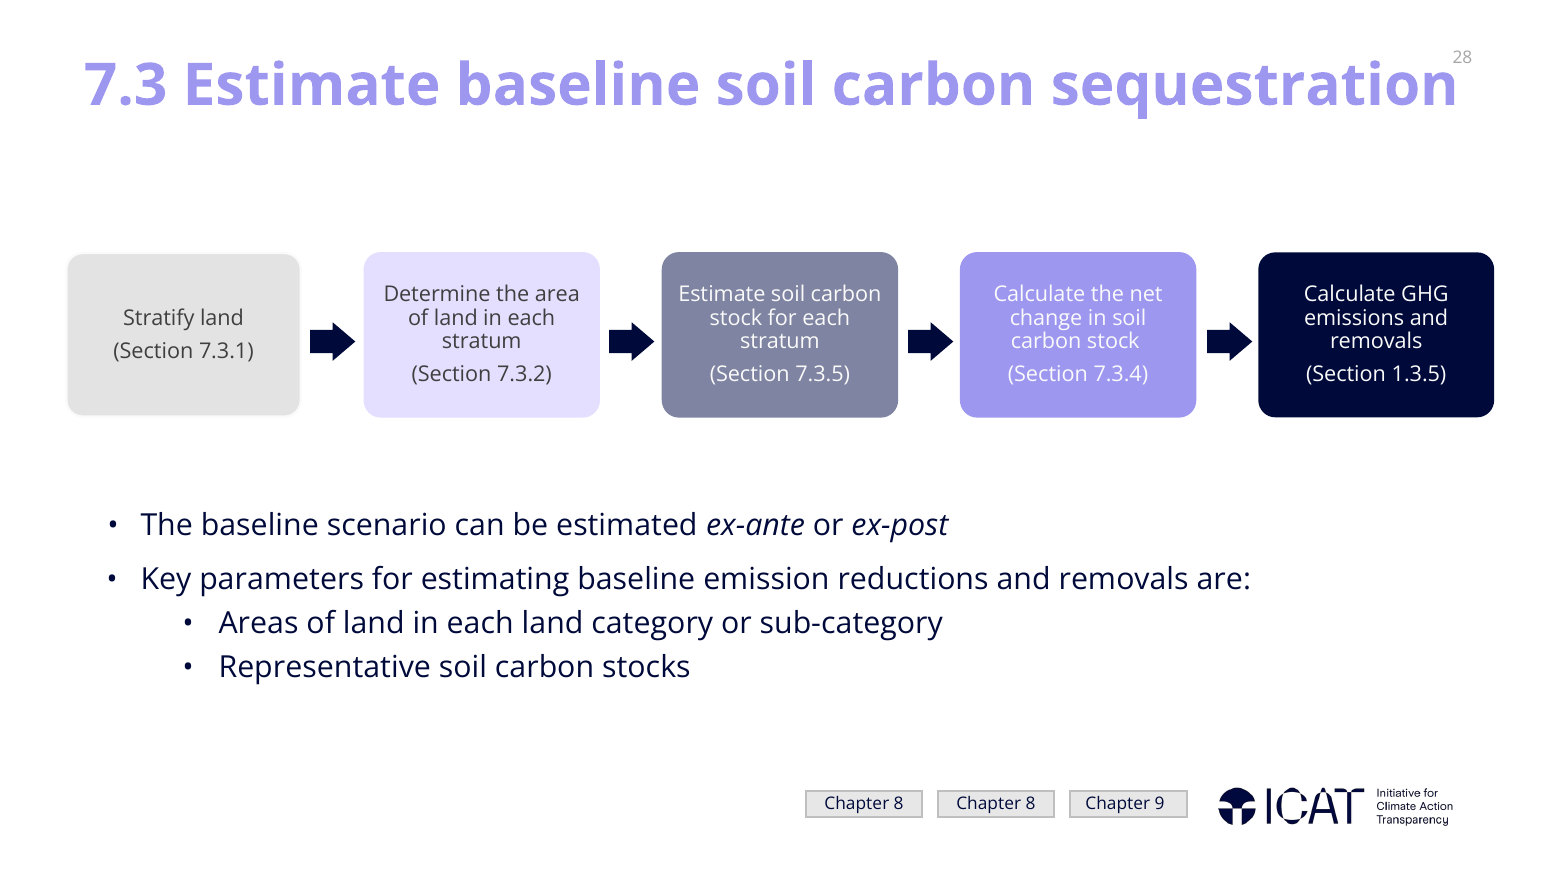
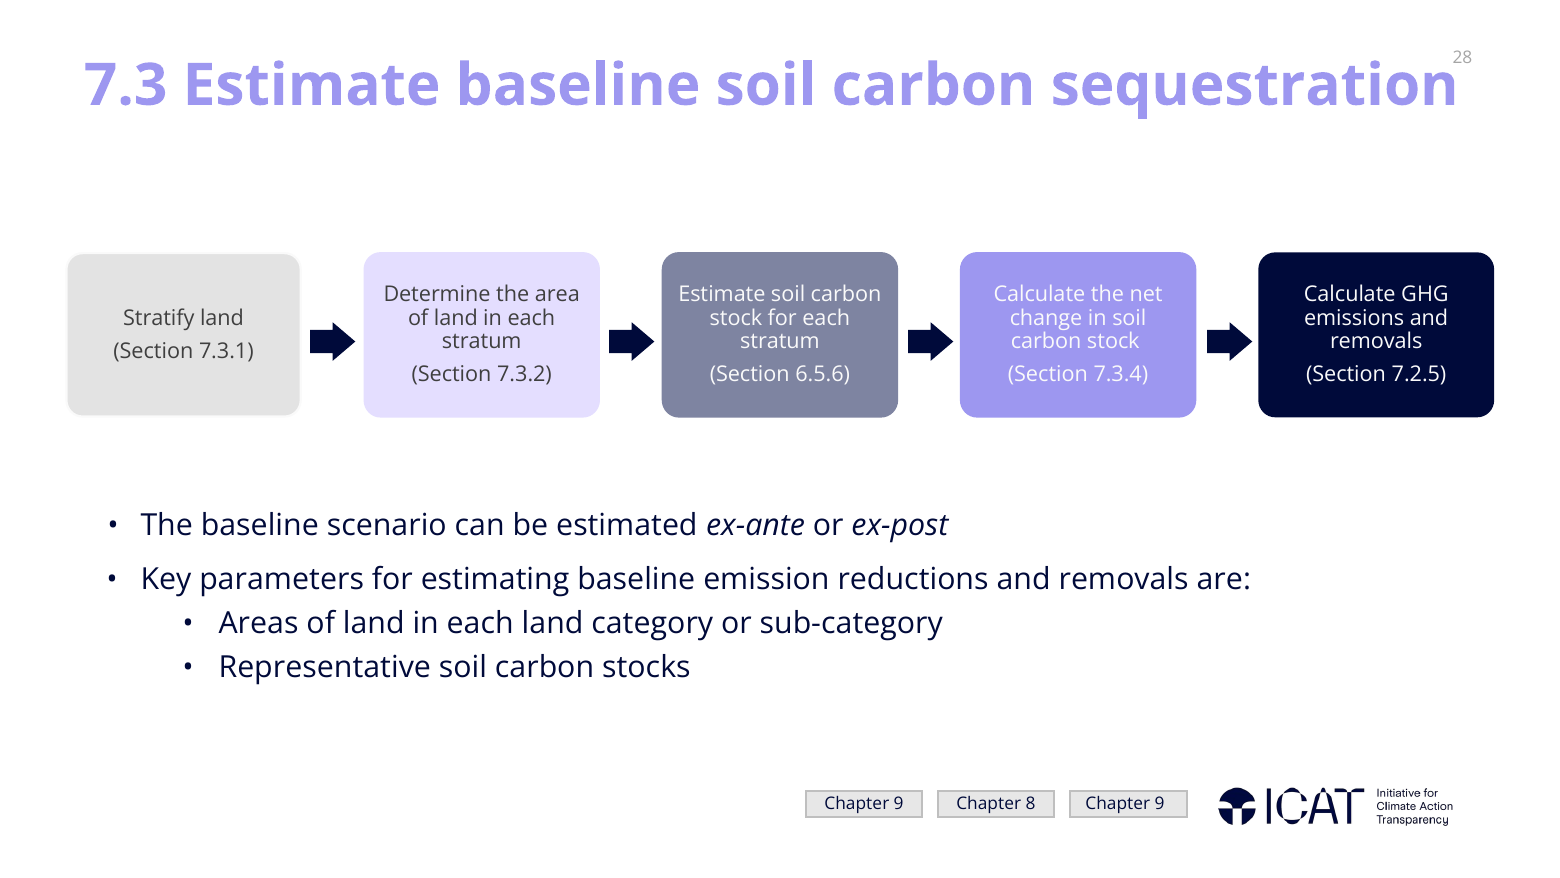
7.3.5: 7.3.5 -> 6.5.6 (823, 375)
1.3.5: 1.3.5 -> 7.2.5 (1419, 375)
8: 8 -> 9 (899, 803)
